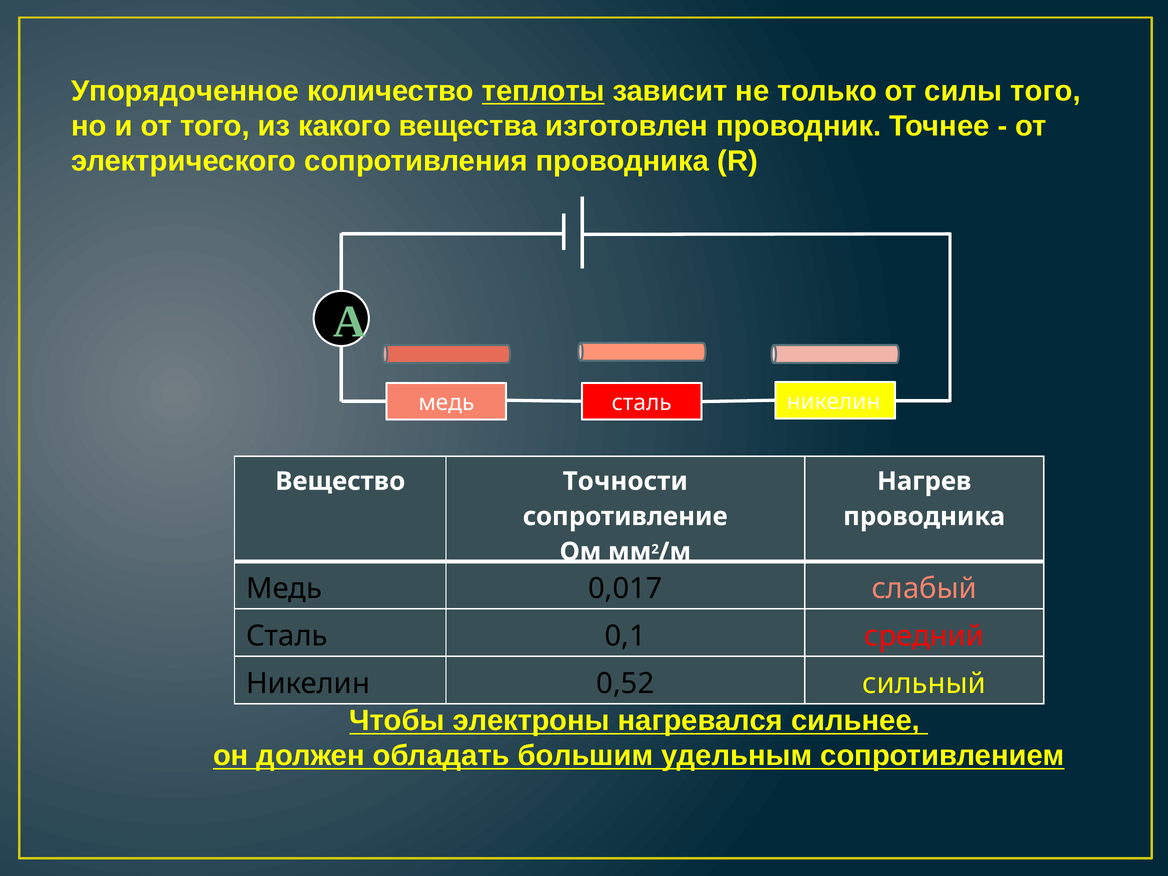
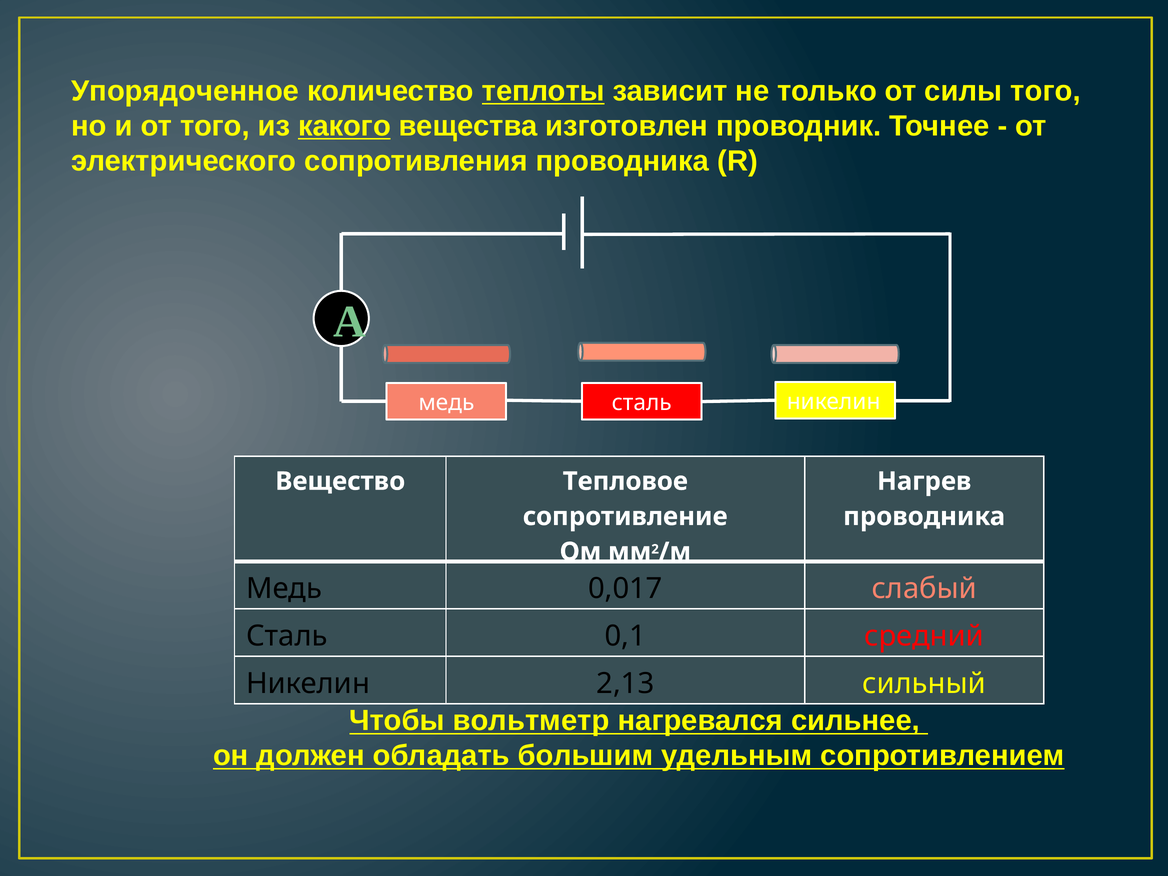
какого underline: none -> present (345, 126)
Точности: Точности -> Тепловое (625, 481)
0,52: 0,52 -> 2,13 (625, 684)
электроны: электроны -> вольтметр (531, 721)
